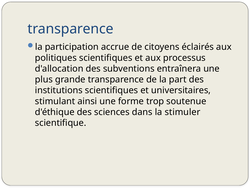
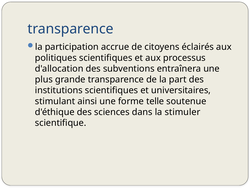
trop: trop -> telle (155, 101)
